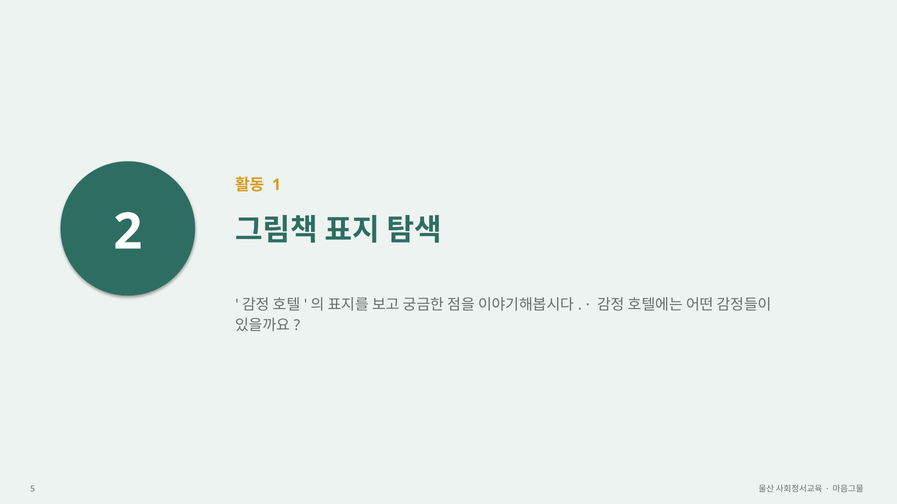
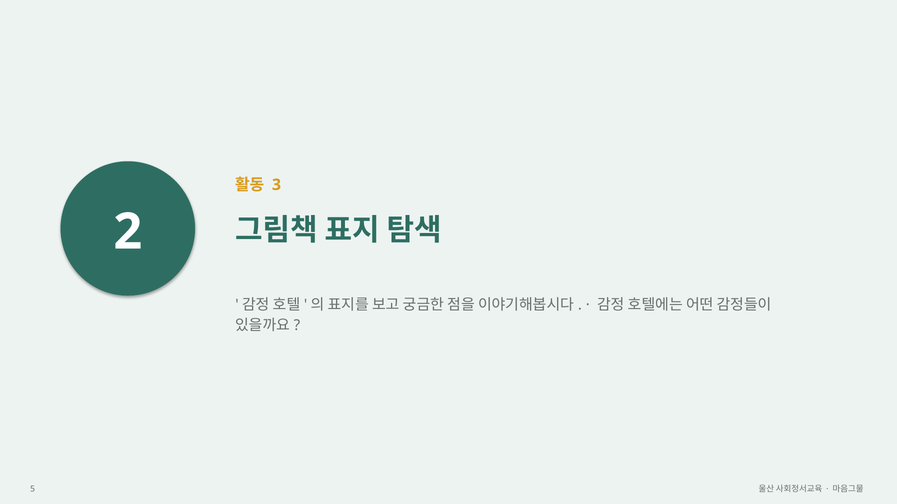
1: 1 -> 3 (277, 185)
